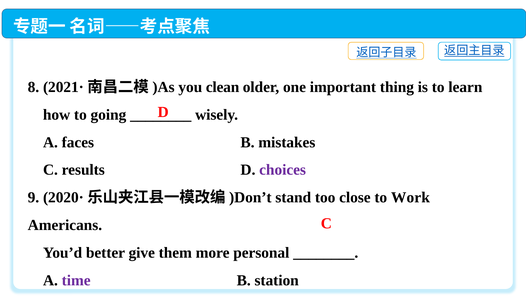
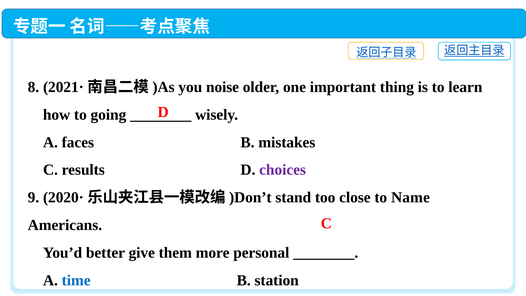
clean: clean -> noise (223, 87)
Work: Work -> Name (410, 197)
time colour: purple -> blue (76, 280)
